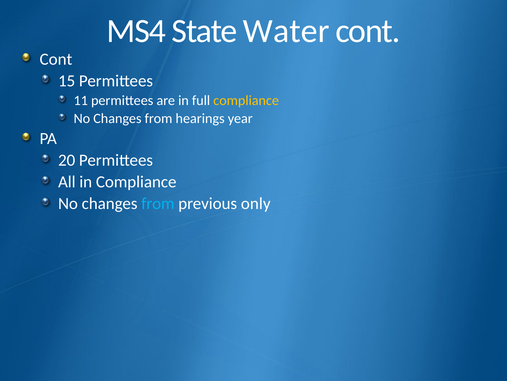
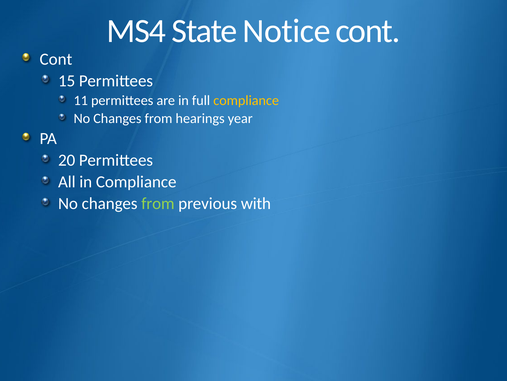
Water: Water -> Notice (287, 31)
from colour: light blue -> light green (158, 203)
only: only -> with (256, 203)
